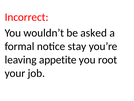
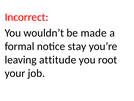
asked: asked -> made (94, 33)
appetite: appetite -> attitude (58, 60)
